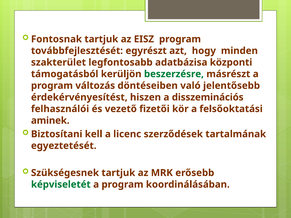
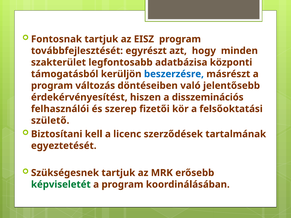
beszerzésre colour: green -> blue (174, 74)
vezető: vezető -> szerep (121, 109)
aminek: aminek -> születő (50, 121)
